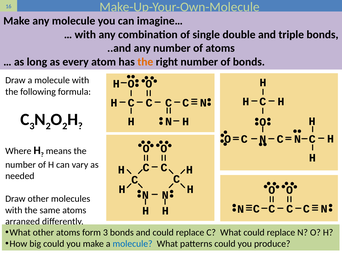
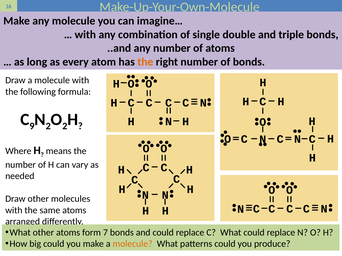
C 3: 3 -> 9 (32, 126)
form 3: 3 -> 7 (105, 233)
molecule colour: blue -> orange (133, 244)
